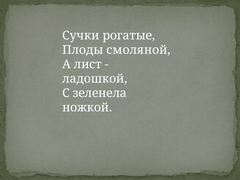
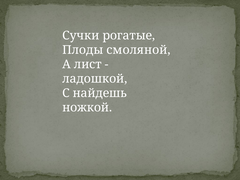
зеленела: зеленела -> найдешь (100, 93)
